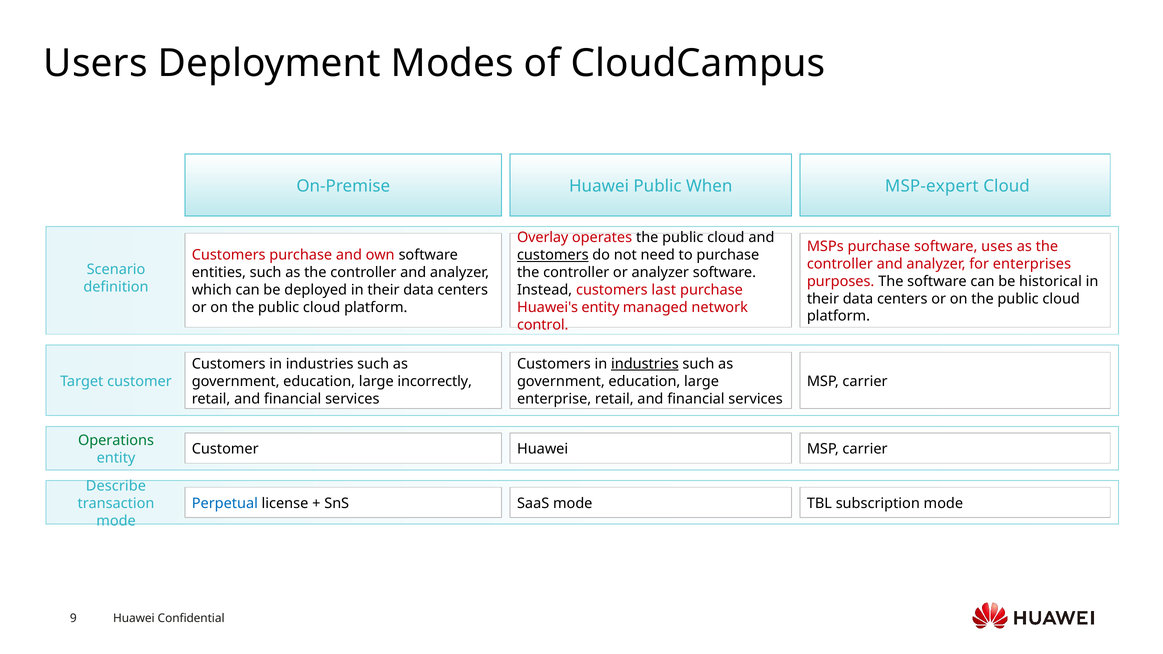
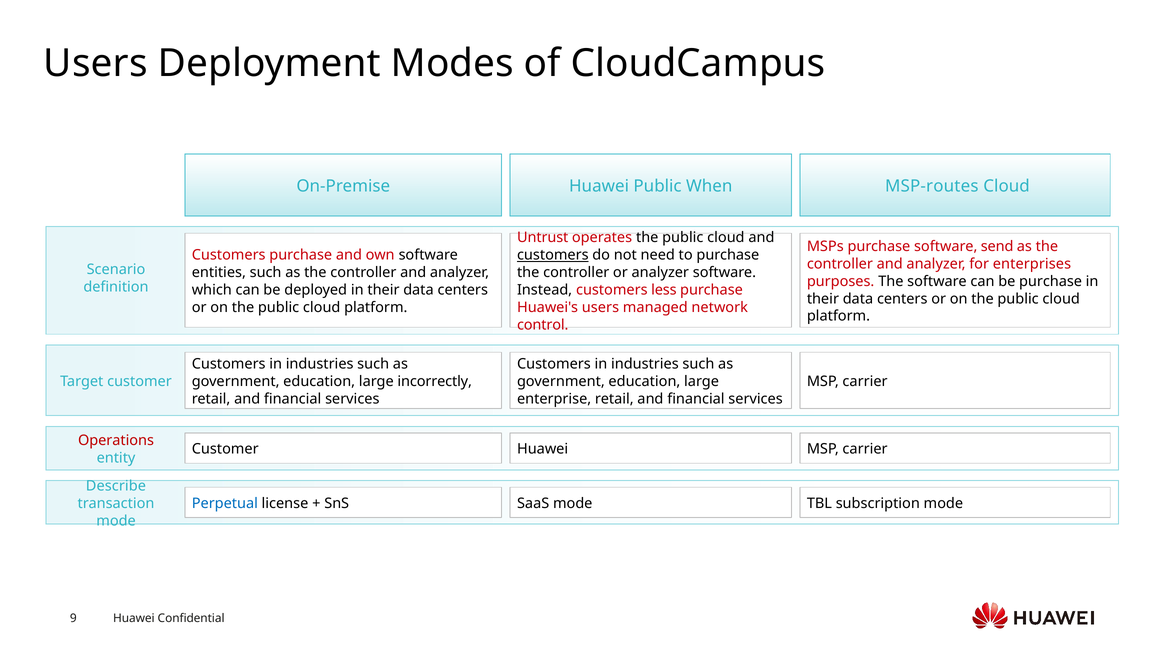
MSP-expert: MSP-expert -> MSP-routes (932, 186)
Overlay: Overlay -> Untrust (543, 238)
uses: uses -> send (997, 246)
be historical: historical -> purchase (1051, 281)
last: last -> less (664, 290)
Huawei's entity: entity -> users (600, 308)
industries underline: present -> none (645, 364)
Operations colour: green -> red (116, 441)
